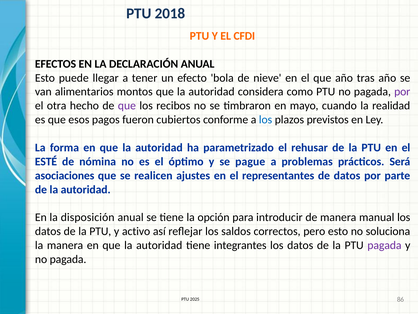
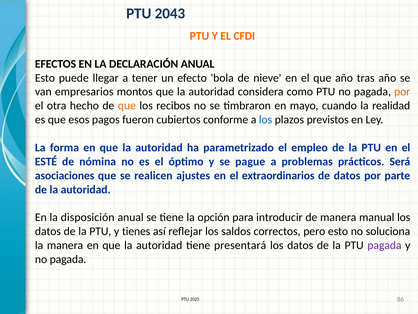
2018: 2018 -> 2043 (170, 13)
alimentarios: alimentarios -> empresarios (84, 92)
por colour: purple -> orange (402, 92)
que colour: purple -> orange (127, 106)
rehusar: rehusar -> empleo (310, 147)
representantes: representantes -> extraordinarios (278, 175)
activo: activo -> tienes (136, 231)
integrantes: integrantes -> presentará (240, 245)
